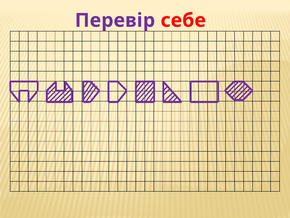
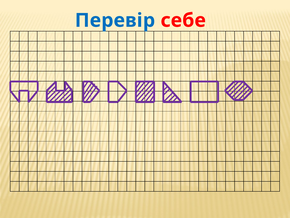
Перевір colour: purple -> blue (115, 20)
